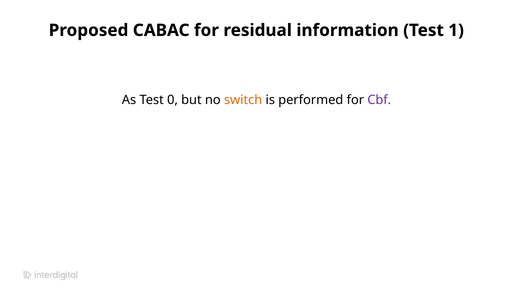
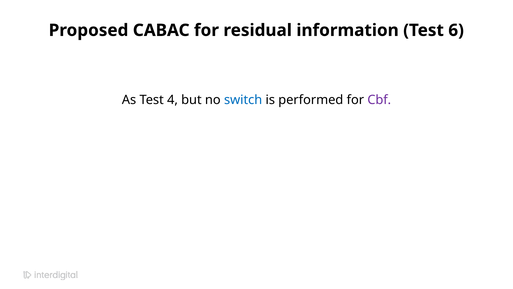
1: 1 -> 6 (456, 30)
0: 0 -> 4 (172, 100)
switch colour: orange -> blue (243, 100)
